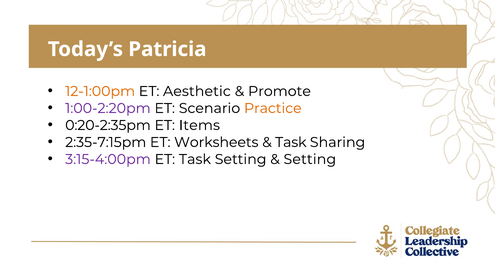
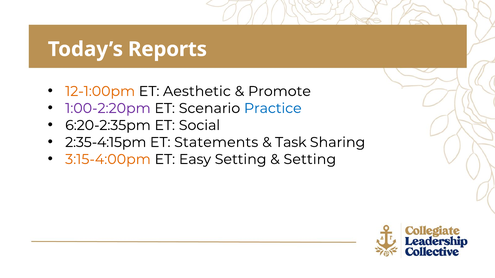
Patricia: Patricia -> Reports (167, 49)
Practice colour: orange -> blue (273, 108)
0:20-2:35pm: 0:20-2:35pm -> 6:20-2:35pm (108, 125)
Items: Items -> Social (199, 125)
2:35-7:15pm: 2:35-7:15pm -> 2:35-4:15pm (106, 143)
Worksheets: Worksheets -> Statements (216, 143)
3:15-4:00pm colour: purple -> orange (108, 160)
ET Task: Task -> Easy (195, 160)
